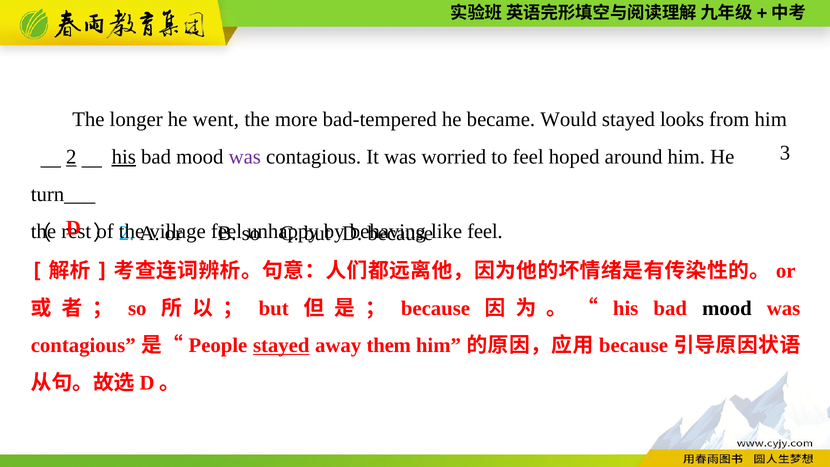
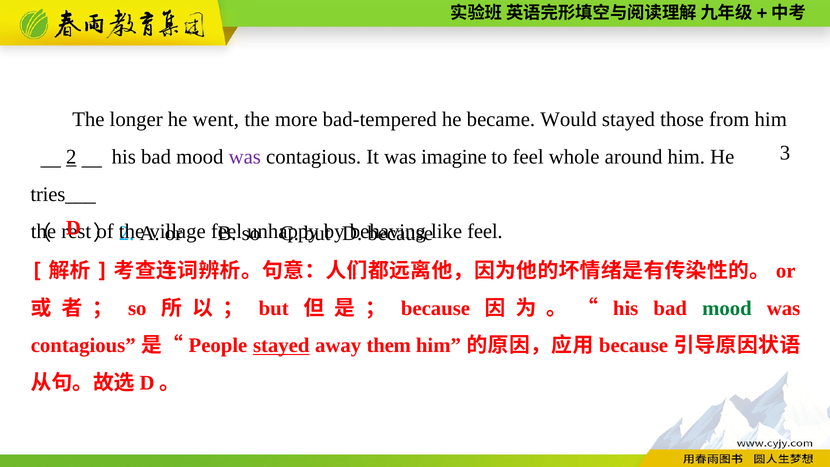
looks: looks -> those (682, 120)
his underline: present -> none (124, 157)
worried: worried -> imagine (454, 157)
hoped: hoped -> whole (574, 157)
turn___: turn___ -> tries___ (63, 194)
mood colour: black -> green (727, 308)
